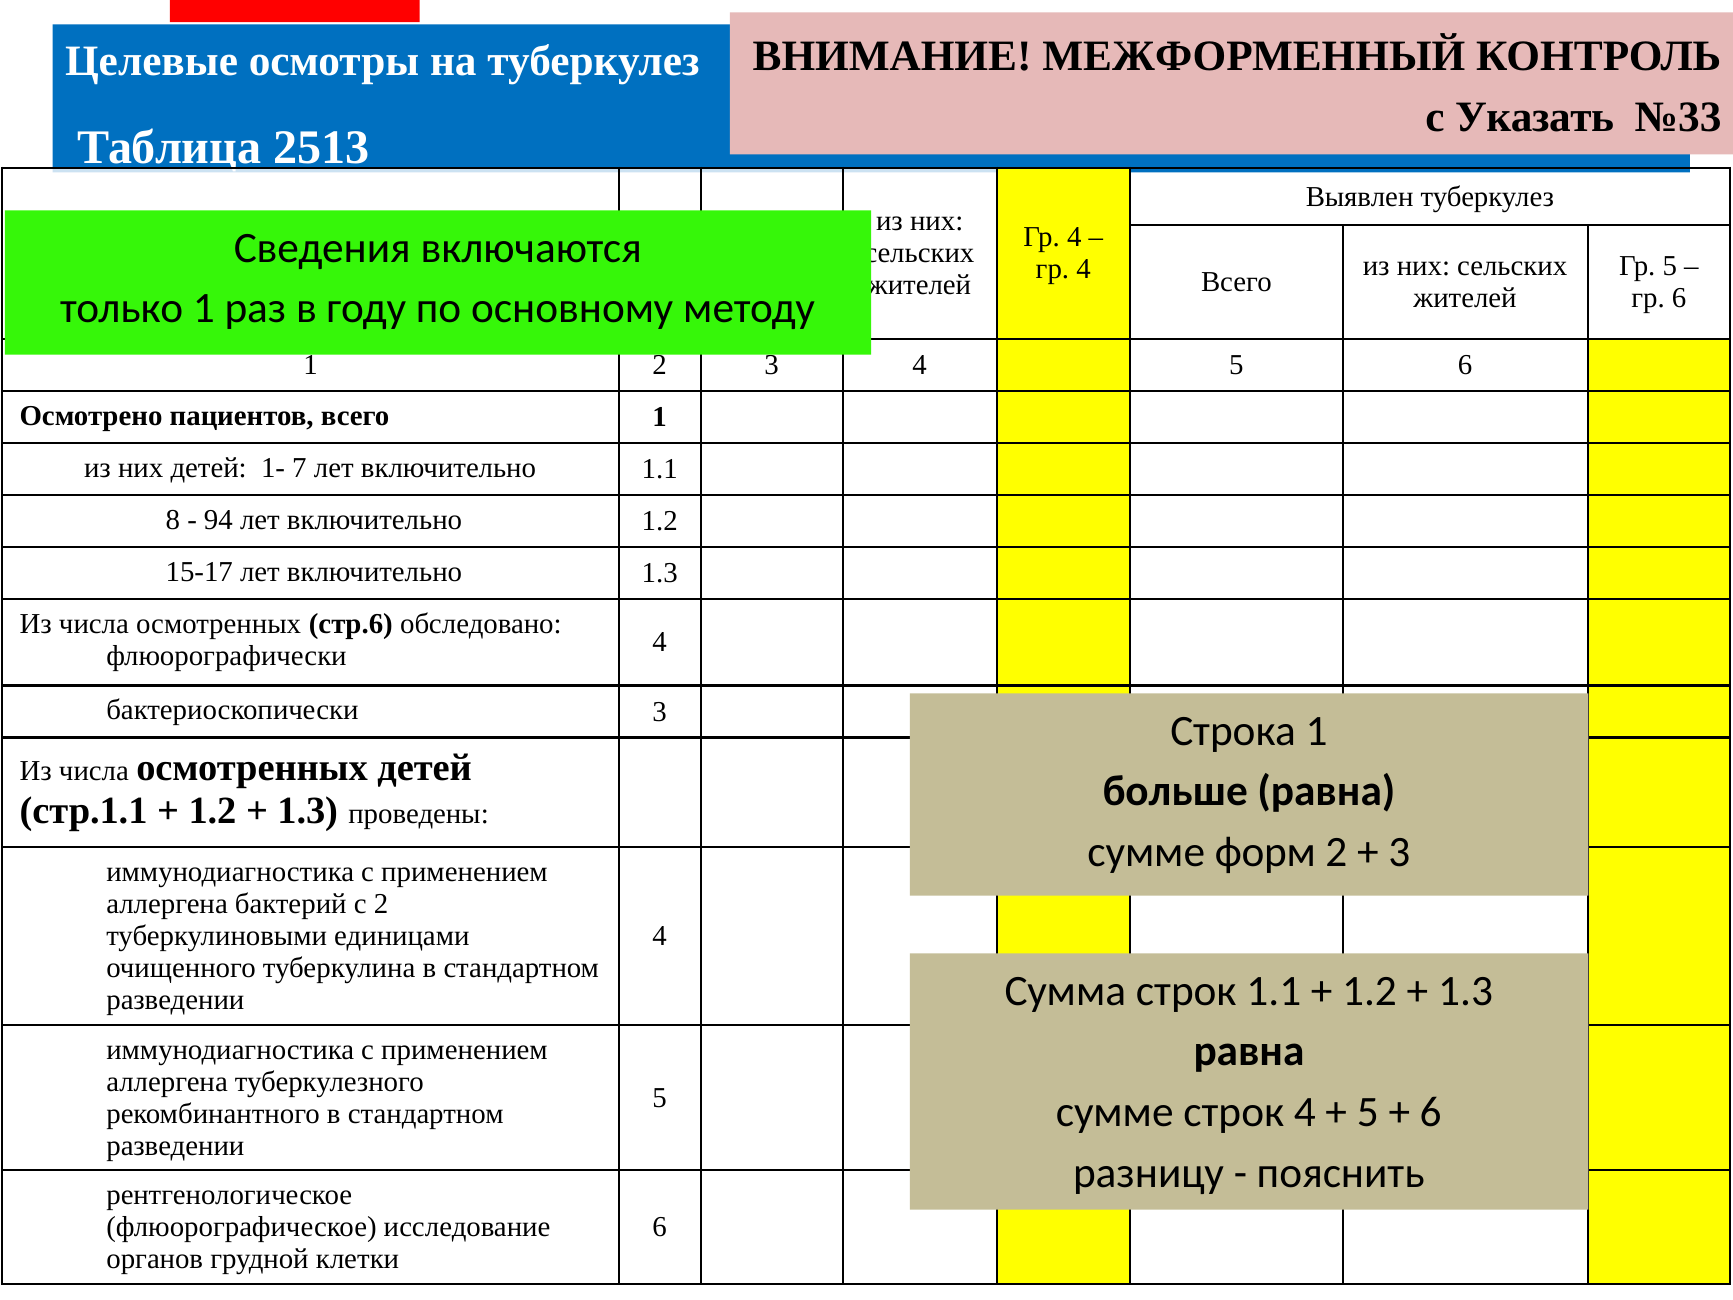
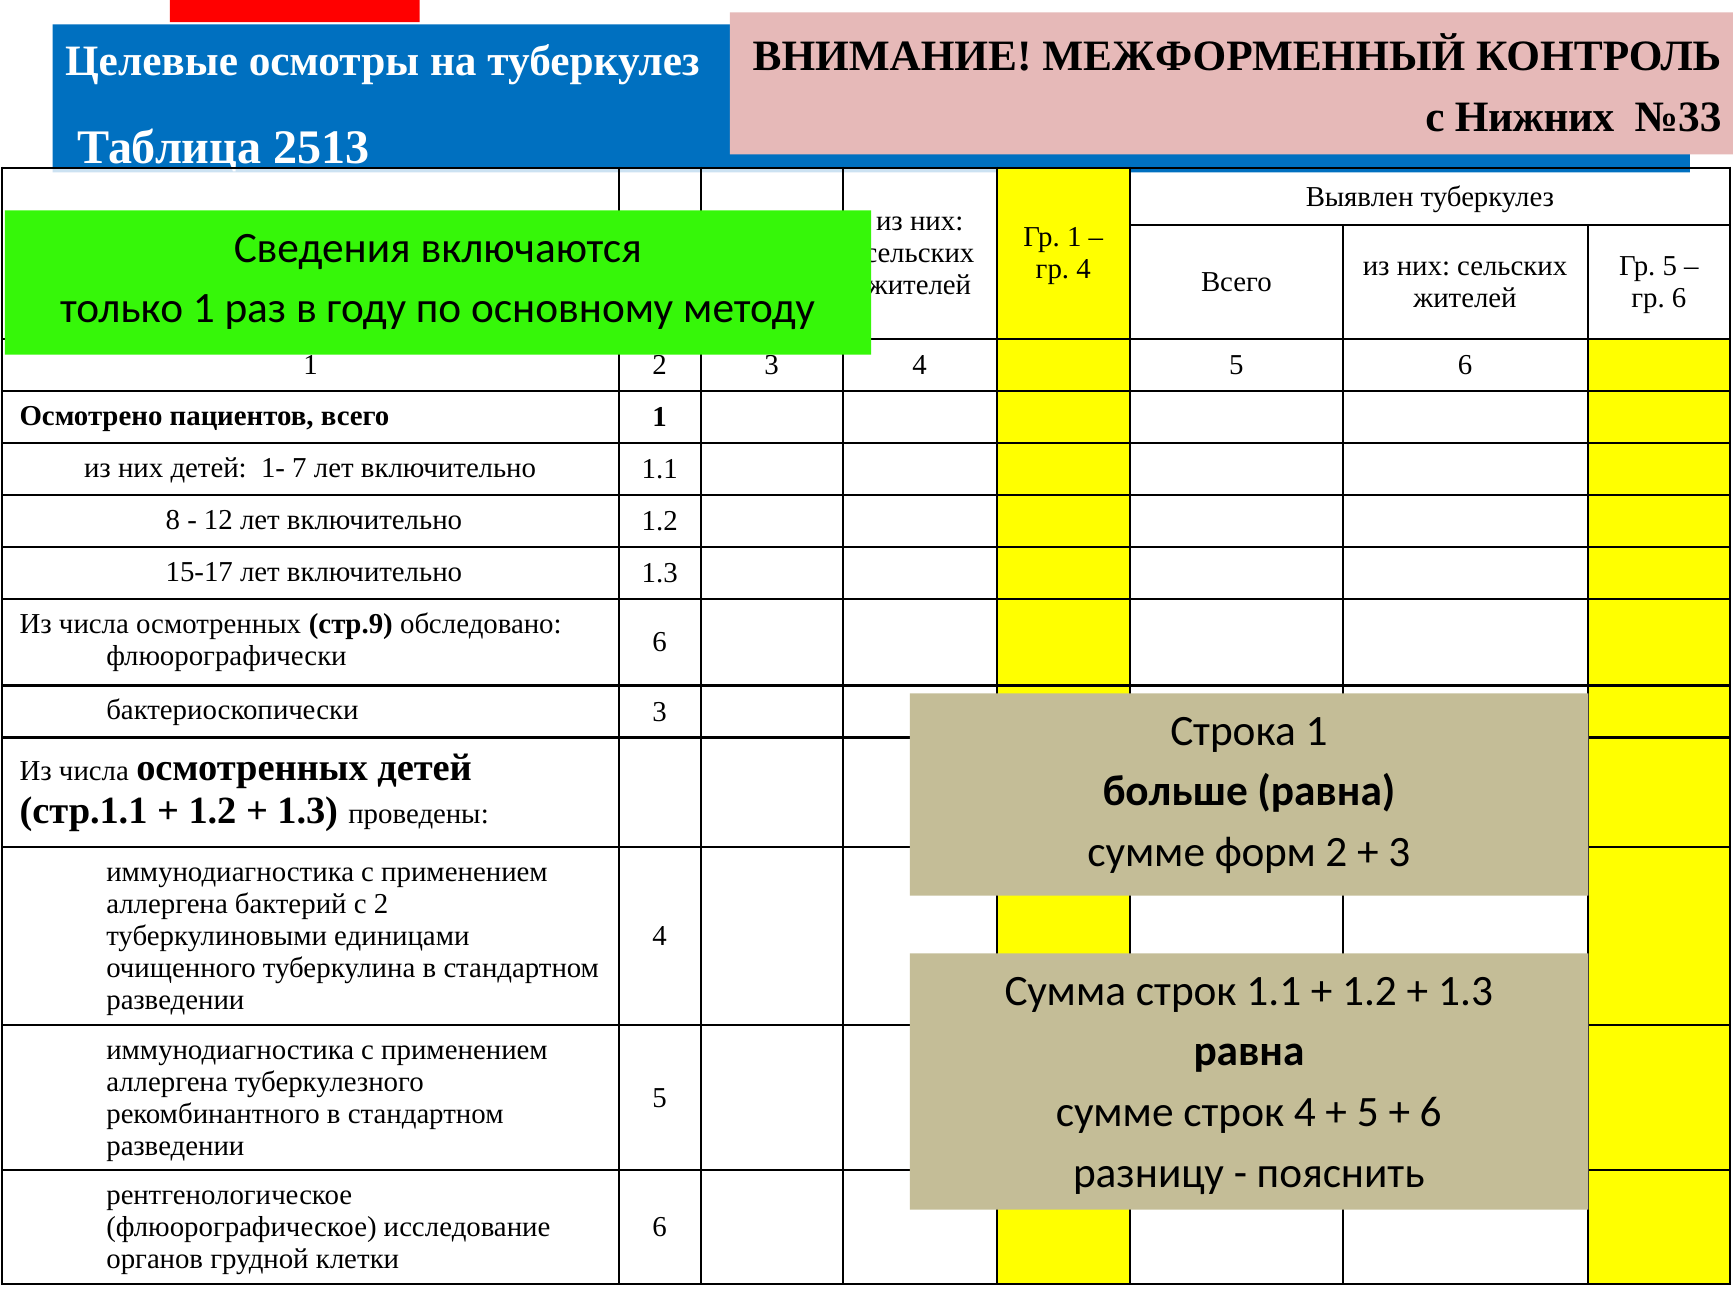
Указать: Указать -> Нижних (1535, 117)
4: 4 -> 1 (1074, 237)
94: 94 -> 12 (218, 520)
стр.6: стр.6 -> стр.9 (351, 623)
флюорографически 4: 4 -> 6 (660, 642)
